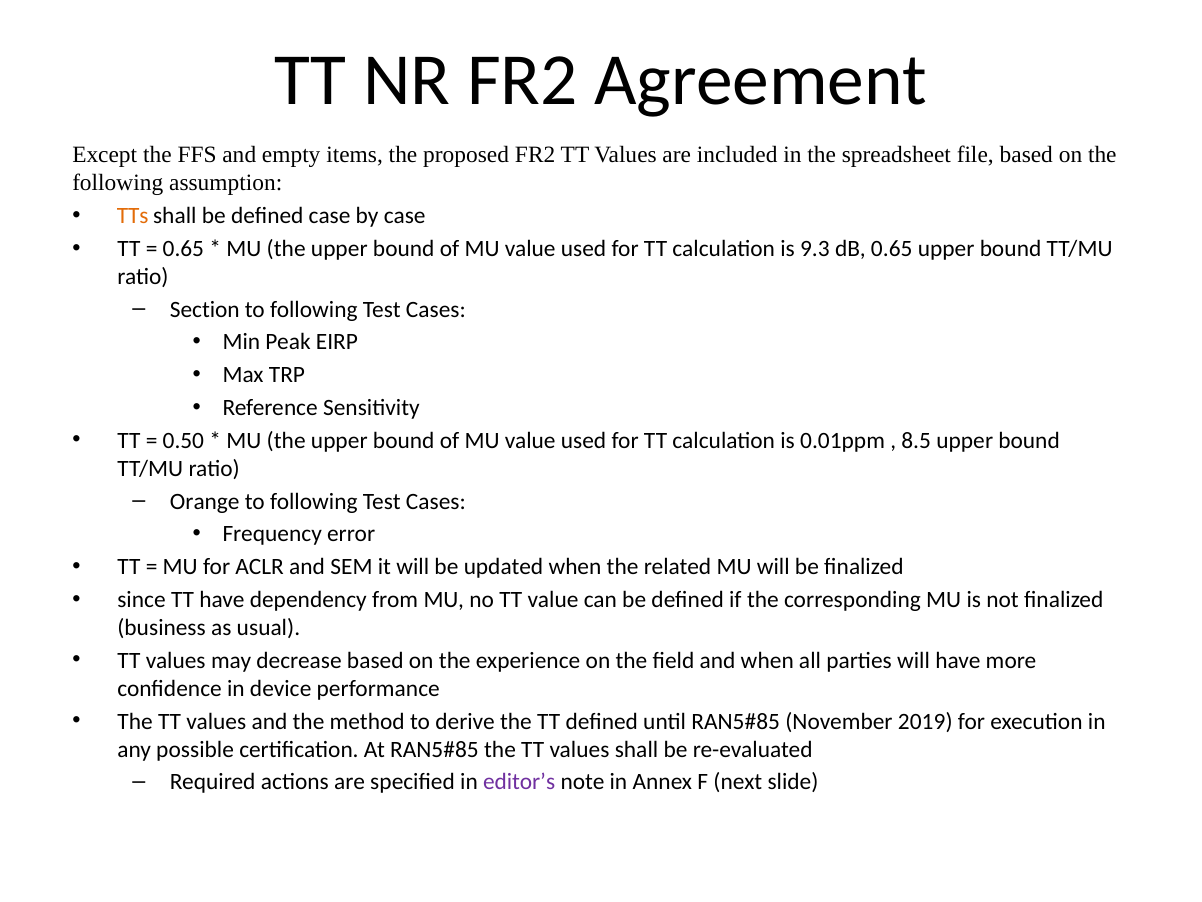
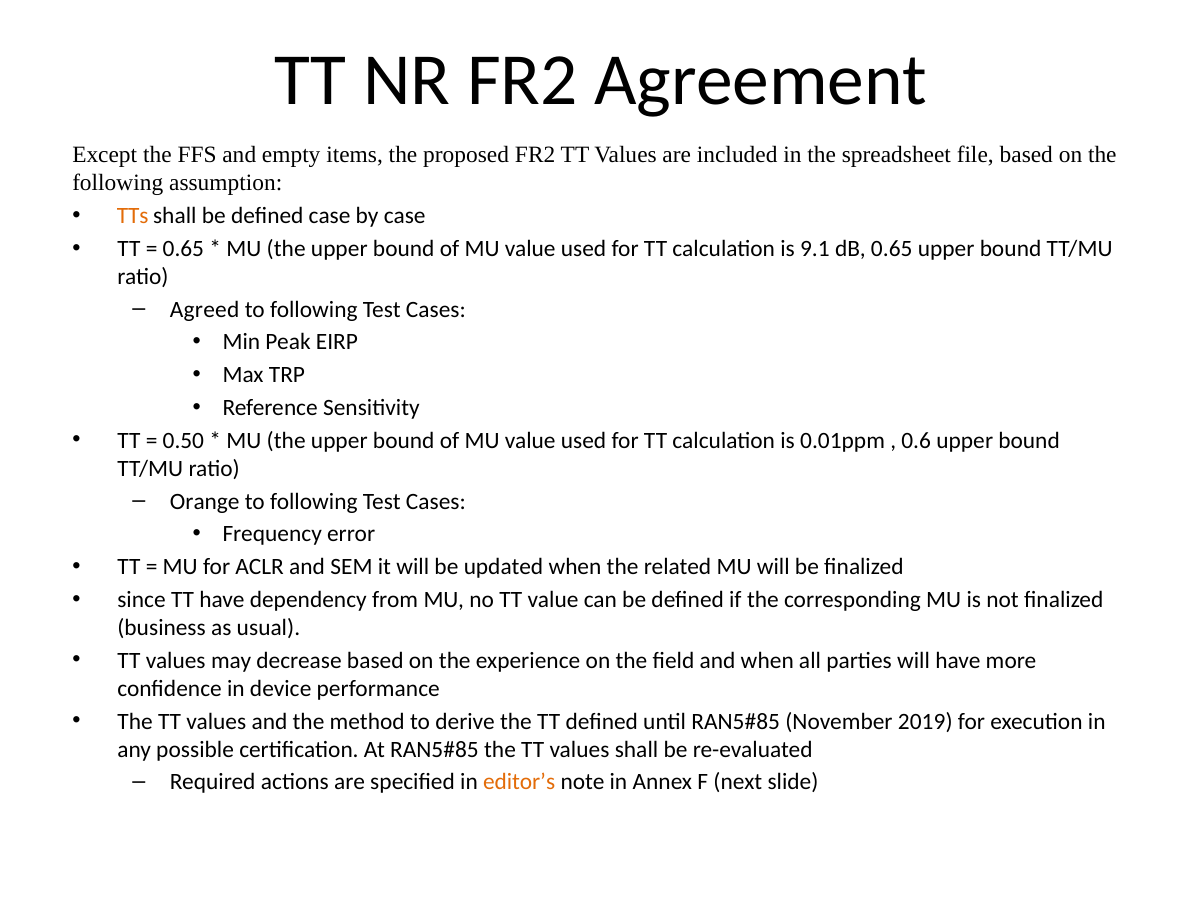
9.3: 9.3 -> 9.1 (815, 248)
Section: Section -> Agreed (205, 309)
8.5: 8.5 -> 0.6 (916, 440)
editor’s colour: purple -> orange (519, 782)
